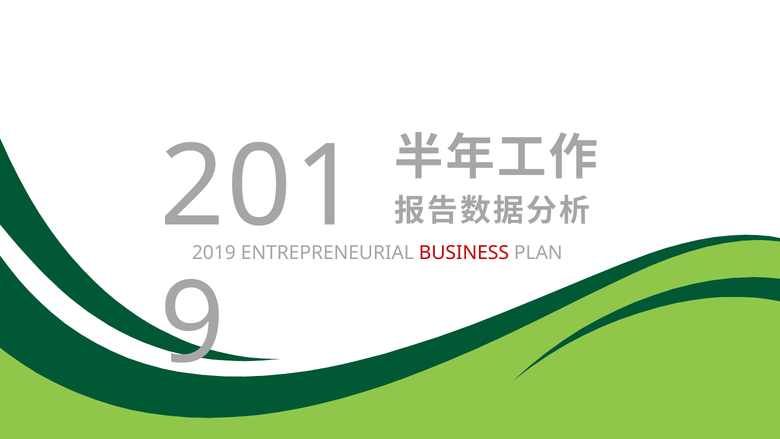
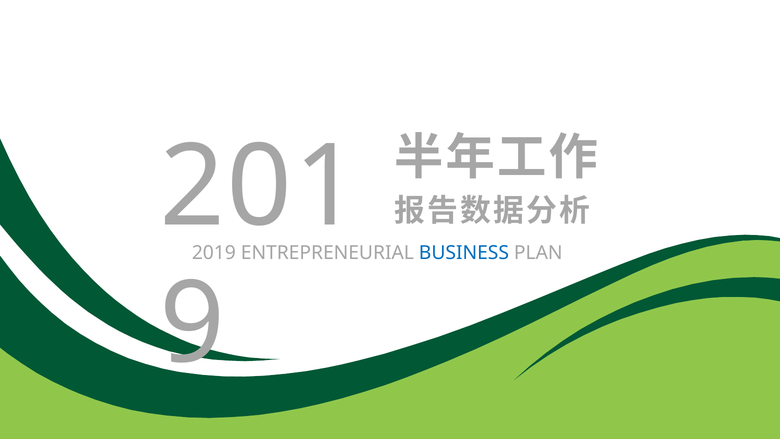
BUSINESS colour: red -> blue (464, 253)
